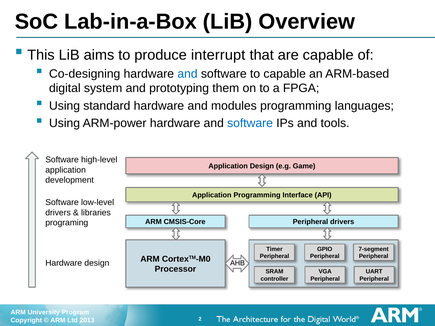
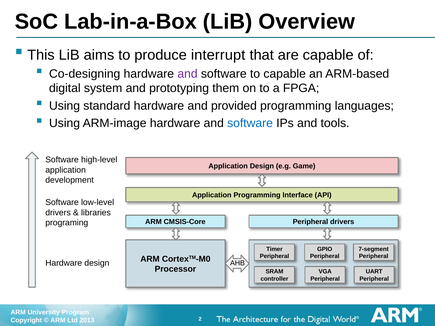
and colour: blue -> purple (188, 74)
modules: modules -> provided (234, 106)
ARM-power: ARM-power -> ARM-image (115, 123)
